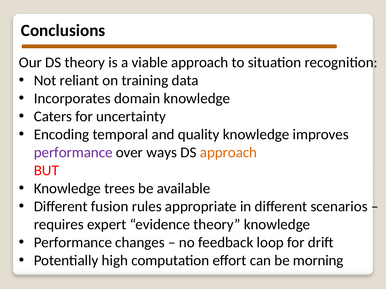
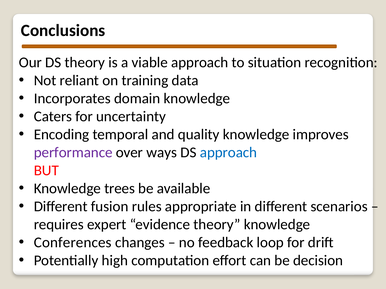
approach colour: orange -> blue (229, 153)
Performance: Performance -> Conferences (73, 243)
morning: morning -> decision (318, 261)
